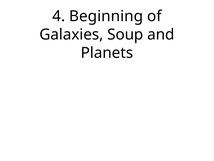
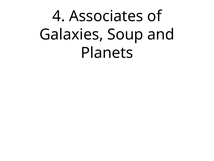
Beginning: Beginning -> Associates (106, 16)
